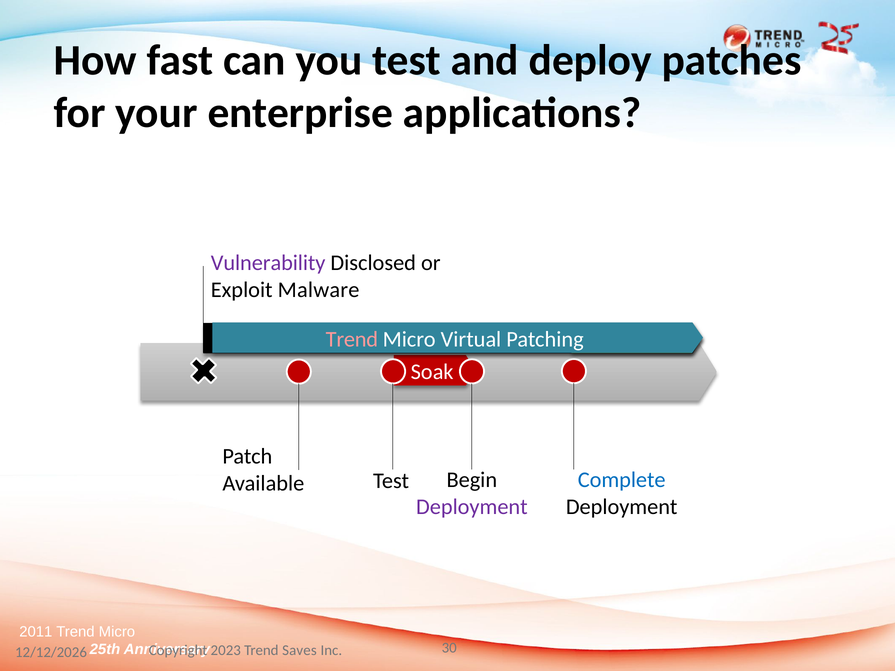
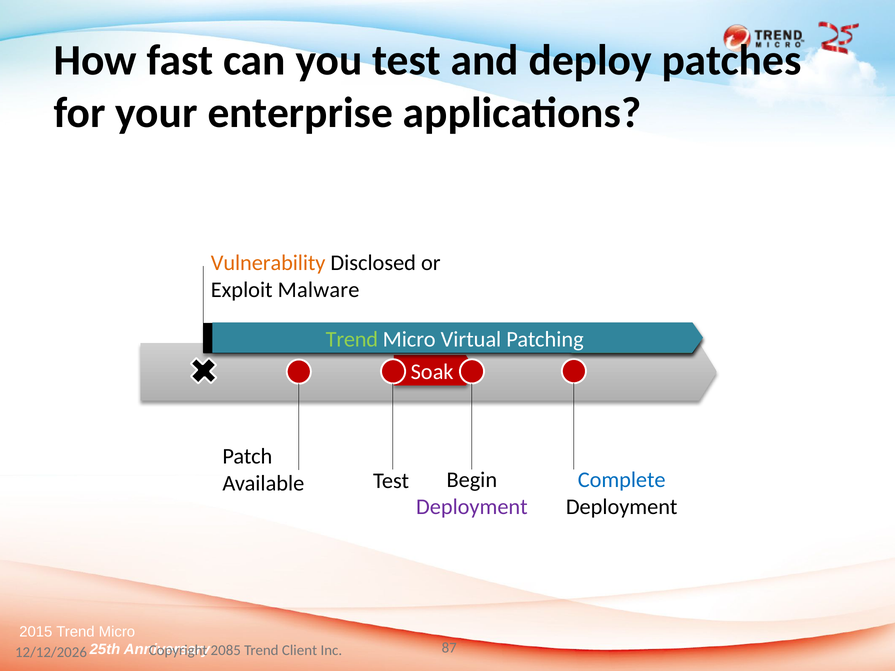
Vulnerability colour: purple -> orange (268, 263)
Trend colour: pink -> light green (352, 339)
2011: 2011 -> 2015 (36, 632)
2023: 2023 -> 2085 (226, 651)
Saves: Saves -> Client (300, 651)
30: 30 -> 87 (449, 648)
